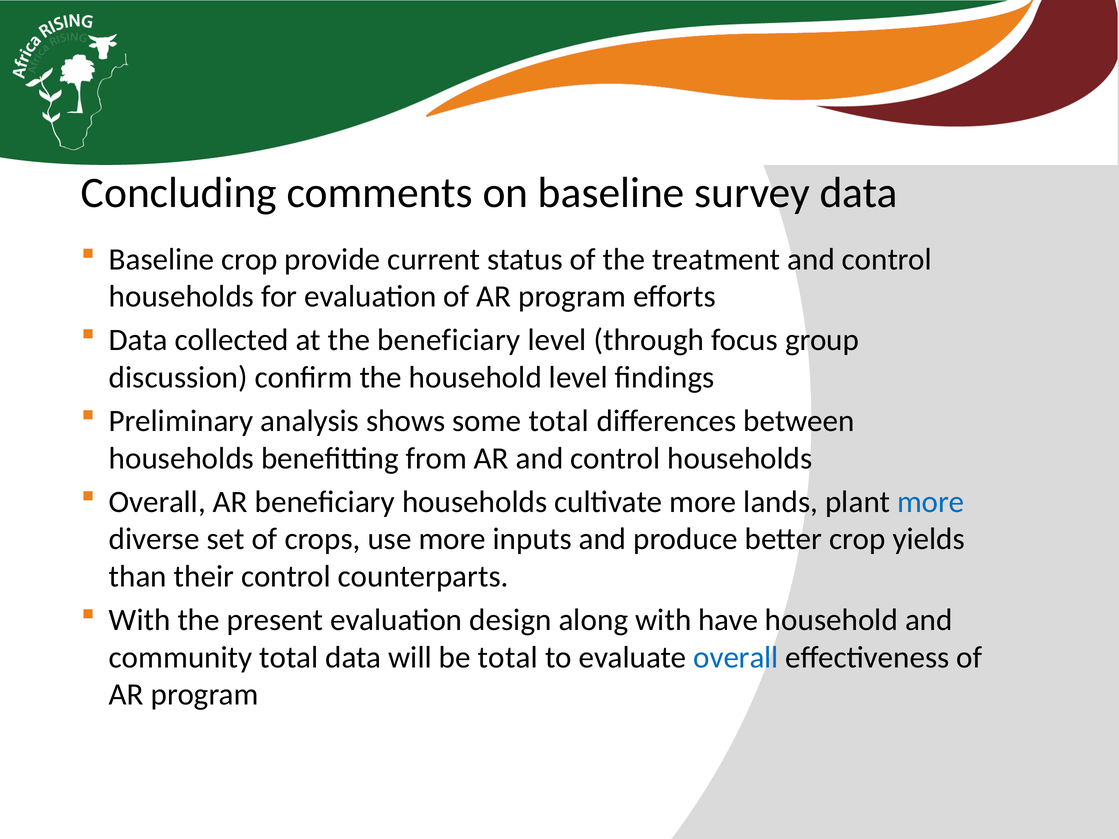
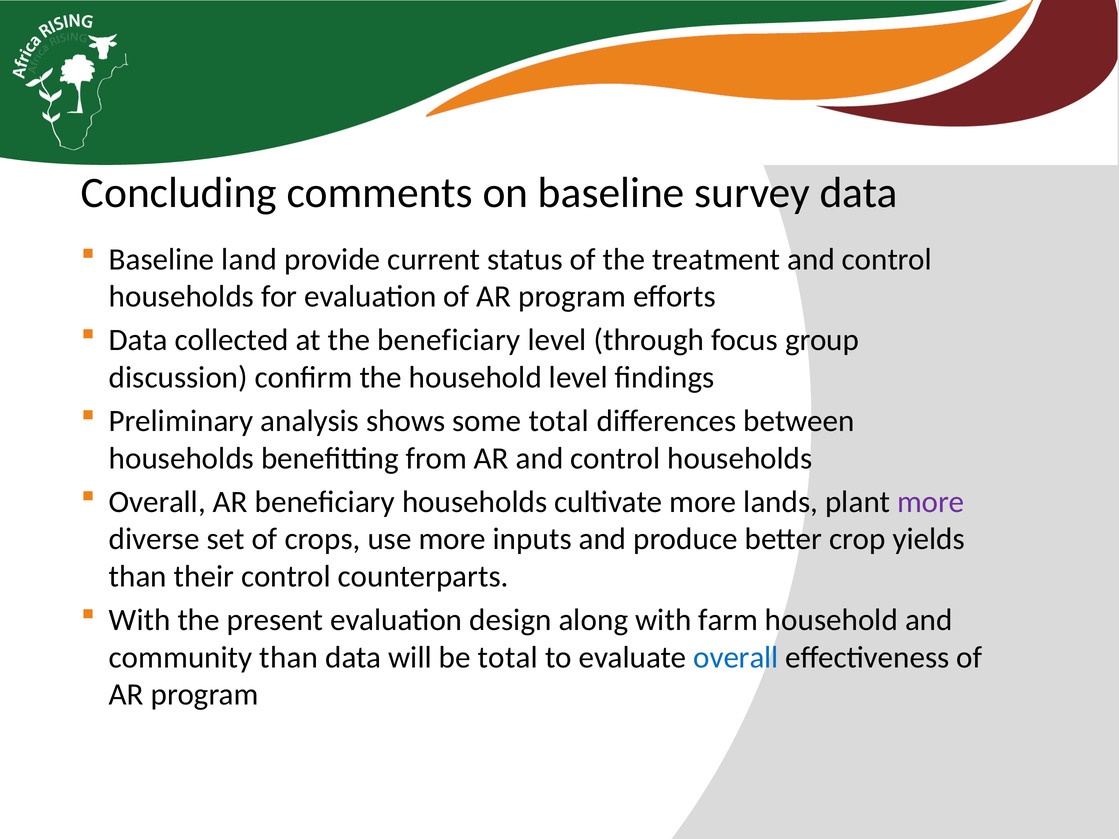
Baseline crop: crop -> land (249, 259)
more colour: blue -> purple (931, 502)
have: have -> farm (728, 620)
community total: total -> than (289, 657)
